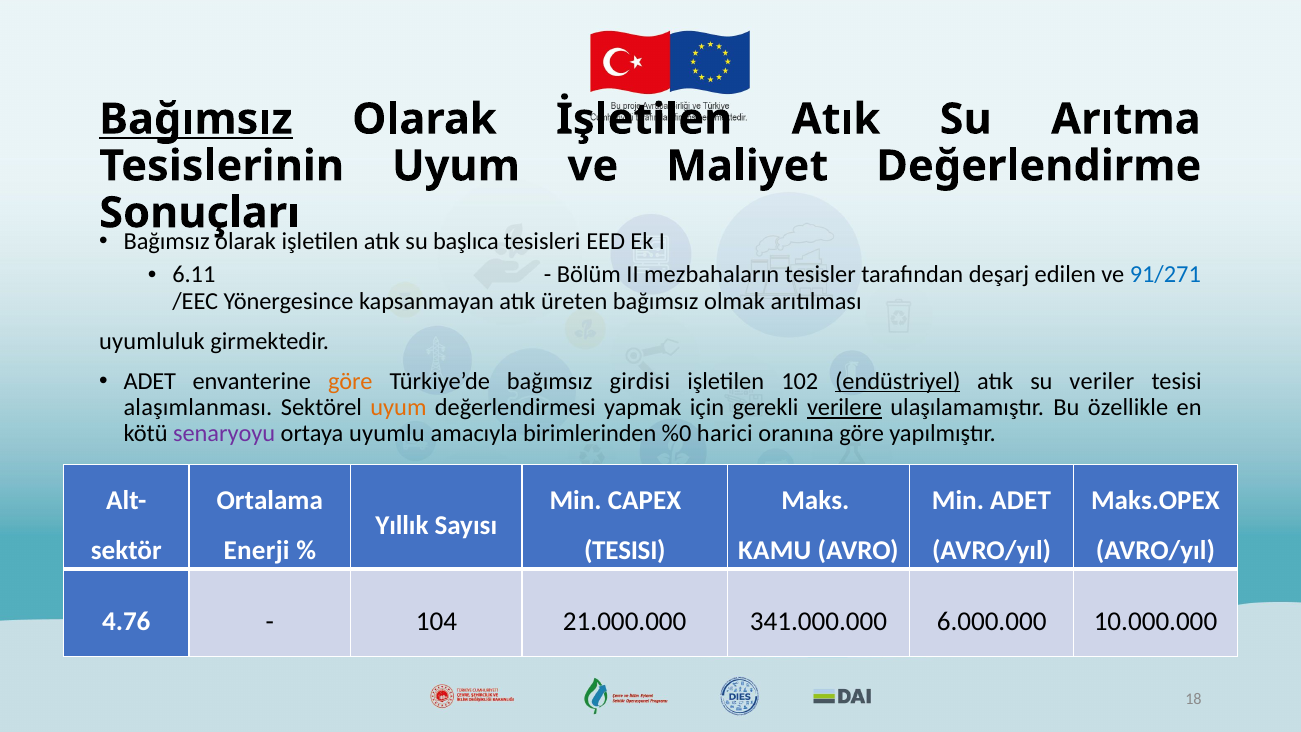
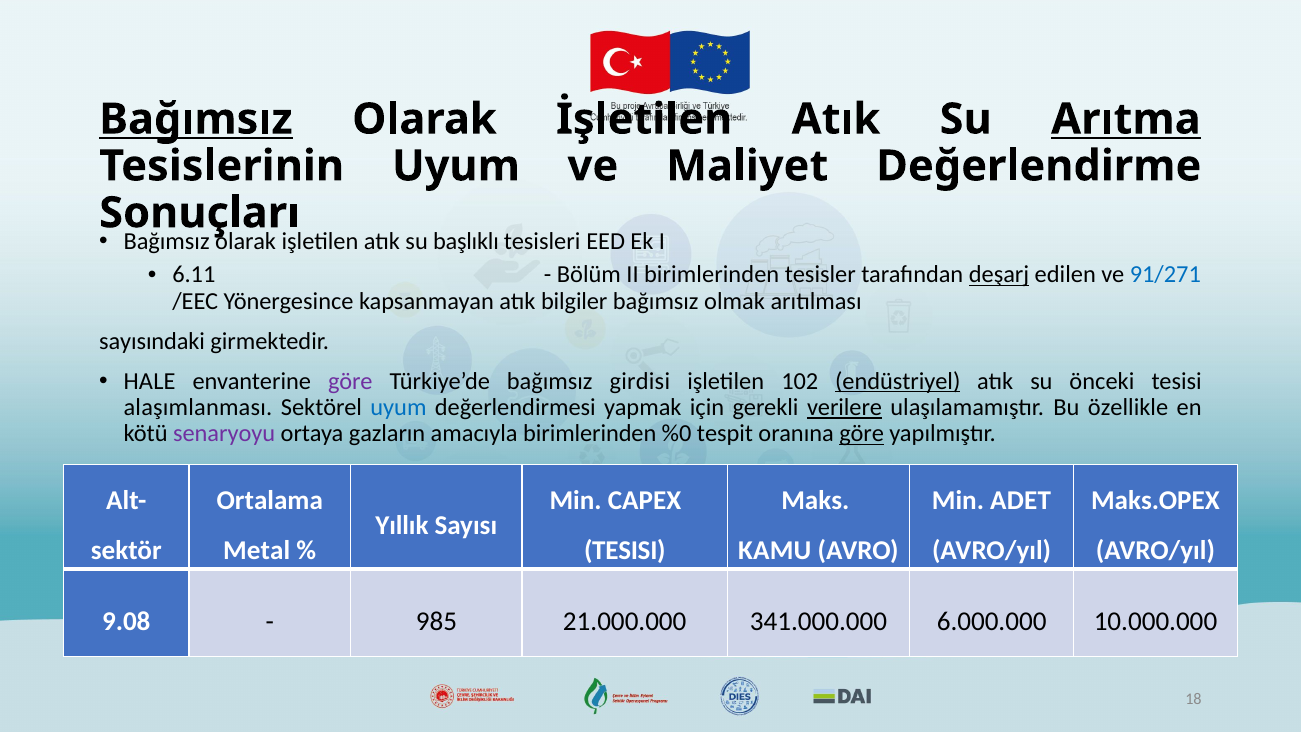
Arıtma underline: none -> present (1126, 119)
başlıca: başlıca -> başlıklı (466, 242)
II mezbahaların: mezbahaların -> birimlerinden (712, 275)
deşarj underline: none -> present (999, 275)
üreten: üreten -> bilgiler (574, 301)
uyumluluk: uyumluluk -> sayısındaki (152, 341)
ADET: ADET -> HALE (150, 381)
göre colour: orange -> purple (350, 381)
veriler: veriler -> önceki (1102, 381)
uyum colour: orange -> blue (398, 407)
uyumlu: uyumlu -> gazların (387, 434)
harici: harici -> tespit (725, 434)
göre underline: none -> present (862, 434)
Enerji: Enerji -> Metal (257, 550)
4.76: 4.76 -> 9.08 (126, 621)
104: 104 -> 985 (436, 621)
